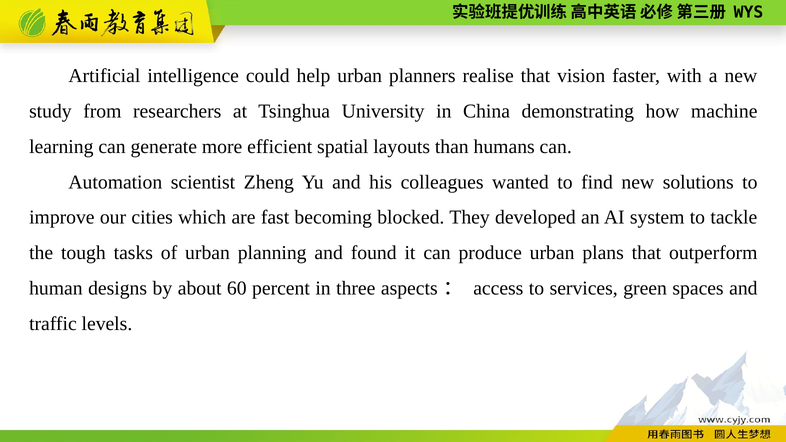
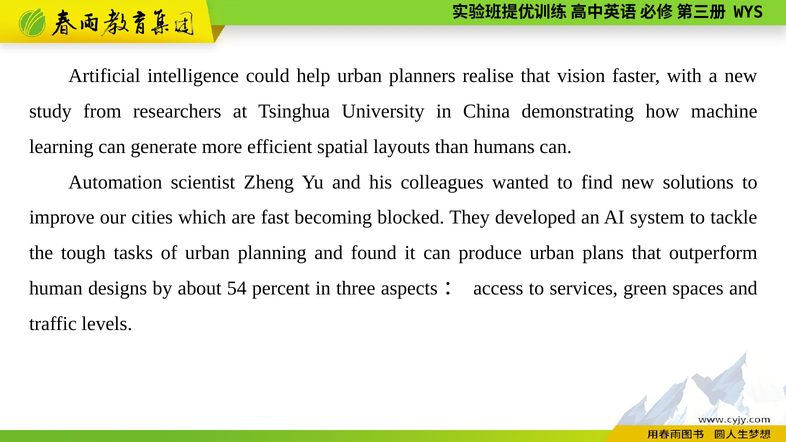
60: 60 -> 54 (237, 288)
